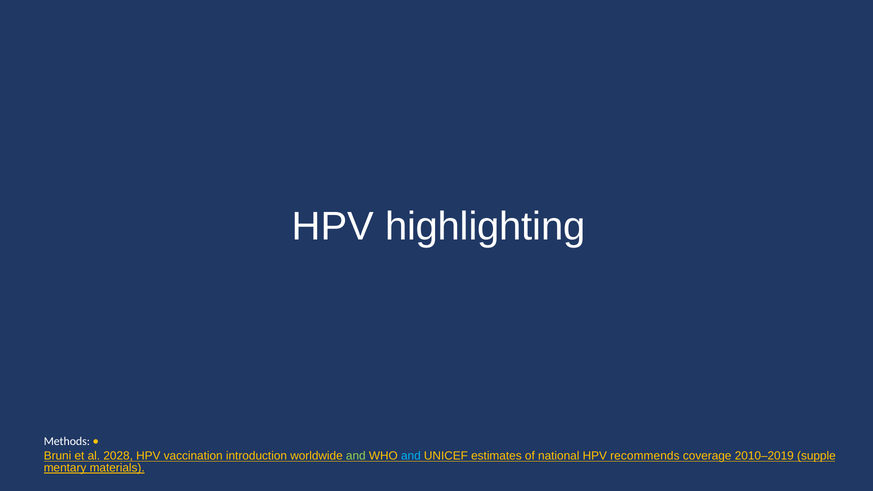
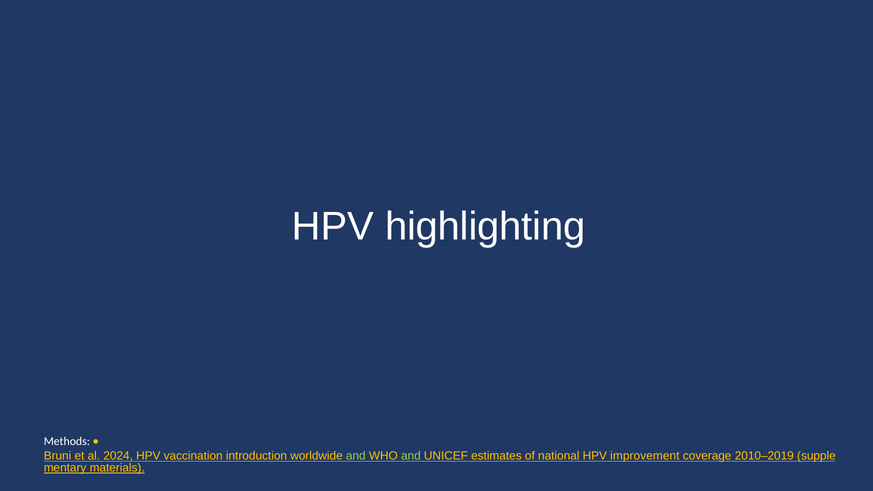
2028: 2028 -> 2024 (118, 456)
and colour: light blue -> light green (411, 456)
recommends: recommends -> improvement (645, 456)
